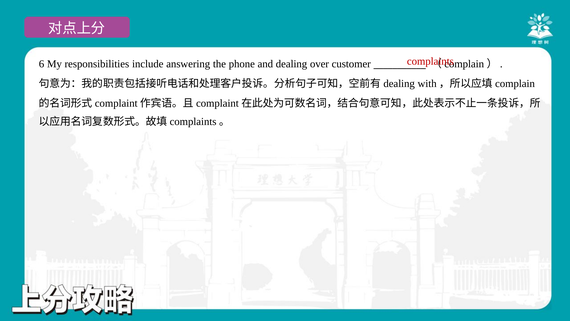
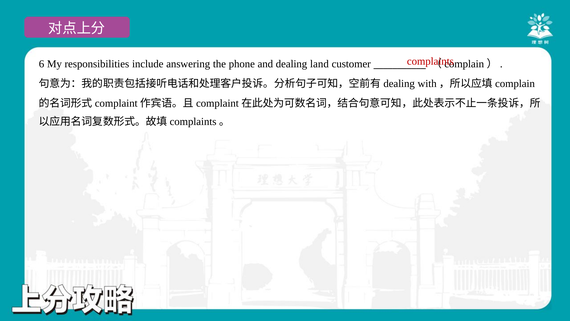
over: over -> land (319, 64)
